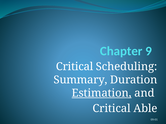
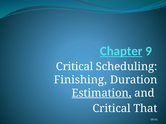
Chapter underline: none -> present (121, 51)
Summary: Summary -> Finishing (80, 80)
Able: Able -> That (145, 109)
